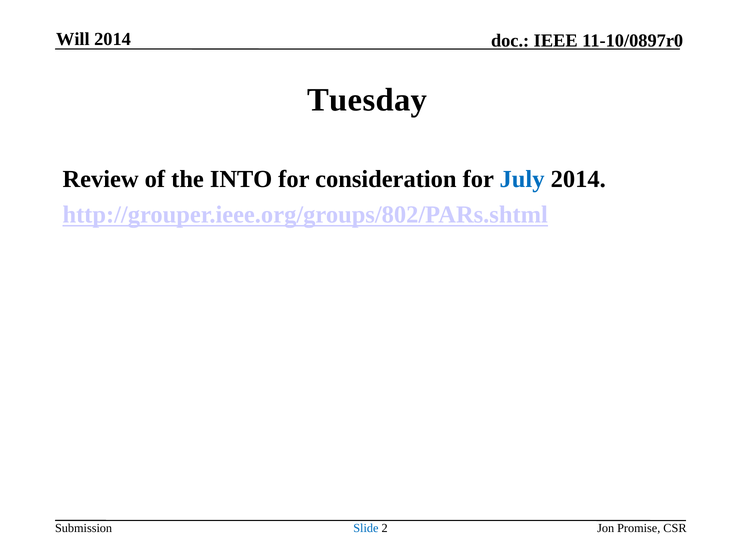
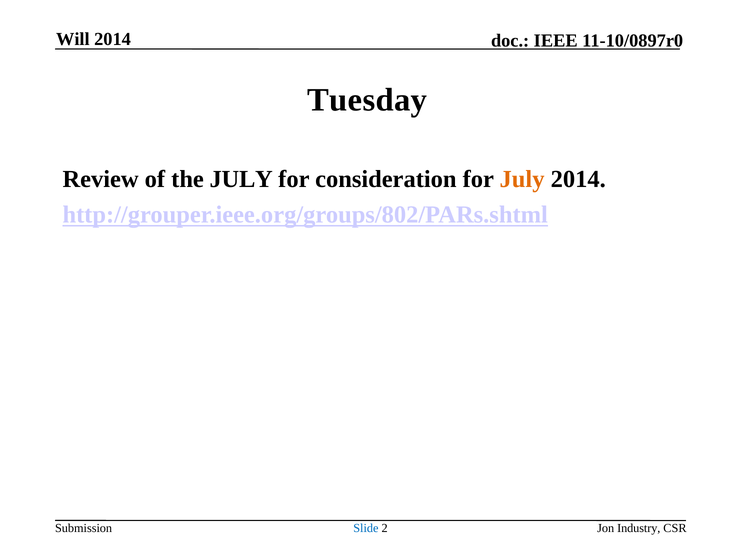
the INTO: INTO -> JULY (241, 179)
July colour: blue -> orange (522, 179)
Promise: Promise -> Industry (639, 529)
